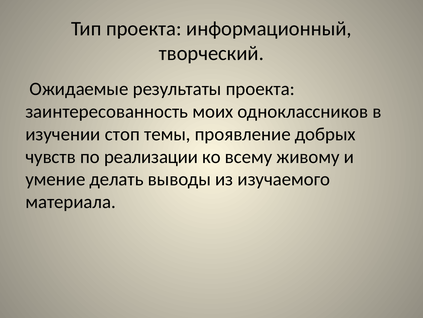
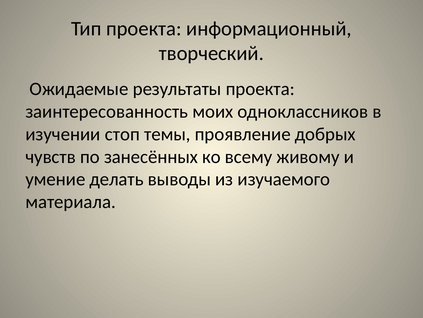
реализации: реализации -> занесённых (151, 156)
